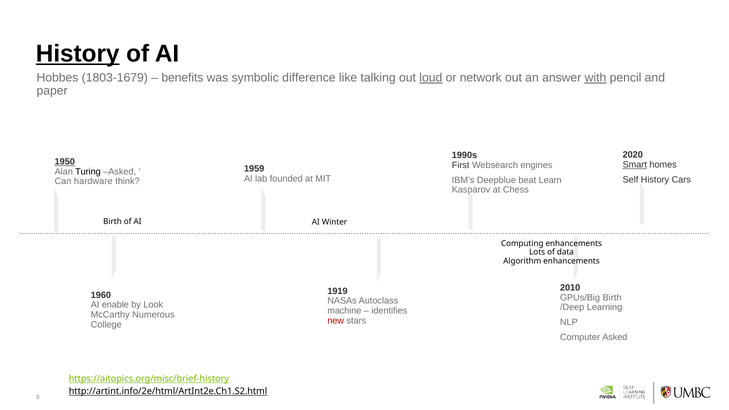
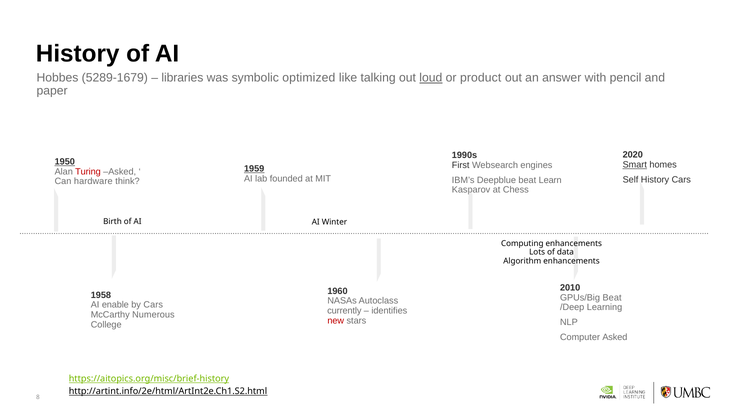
History underline: present -> none (78, 54)
1803-1679: 1803-1679 -> 5289-1679 (115, 78)
benefits: benefits -> libraries (182, 78)
difference: difference -> optimized (309, 78)
network: network -> product (481, 78)
with underline: present -> none (595, 78)
1959 underline: none -> present (254, 169)
Turing colour: black -> red (88, 172)
1919: 1919 -> 1960 (337, 291)
1960: 1960 -> 1958 (101, 295)
GPUs/Big Birth: Birth -> Beat (612, 298)
by Look: Look -> Cars (153, 305)
machine: machine -> currently (344, 311)
